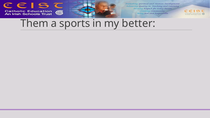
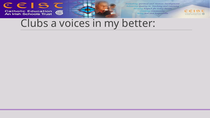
Them: Them -> Clubs (34, 24)
sports: sports -> voices (75, 24)
